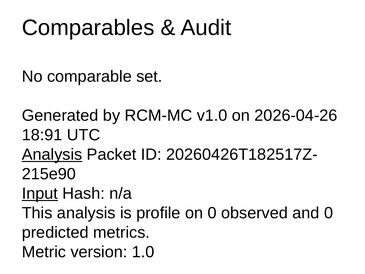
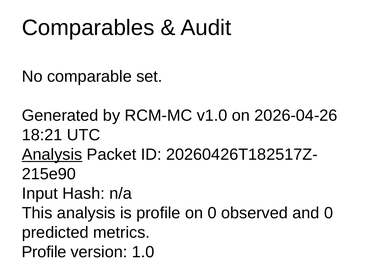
18:91: 18:91 -> 18:21 (42, 135)
Input underline: present -> none (40, 193)
Metric: Metric -> Profile (44, 252)
